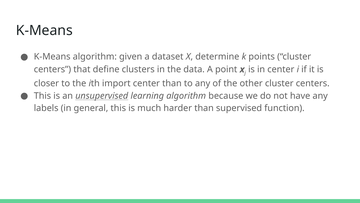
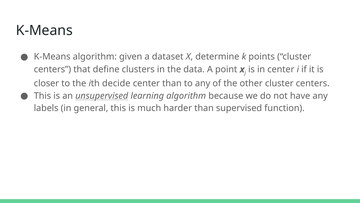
import: import -> decide (116, 83)
